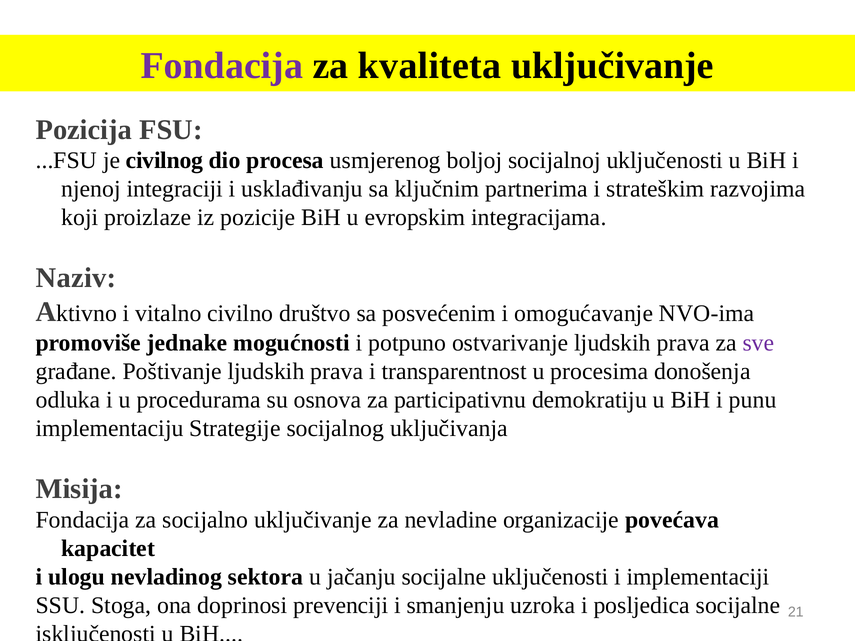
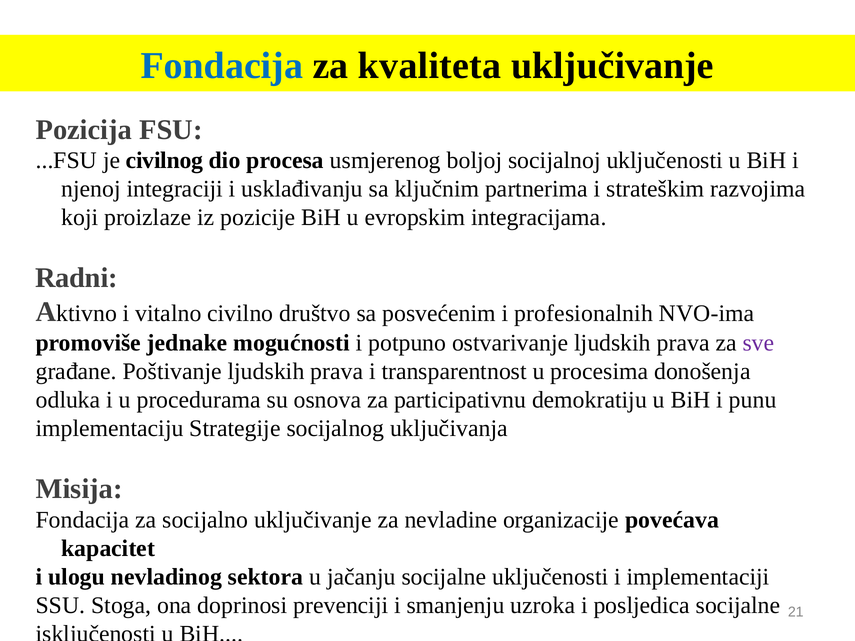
Fondacija colour: purple -> blue (222, 66)
Naziv: Naziv -> Radni (76, 278)
omogućavanje: omogućavanje -> profesionalnih (584, 314)
